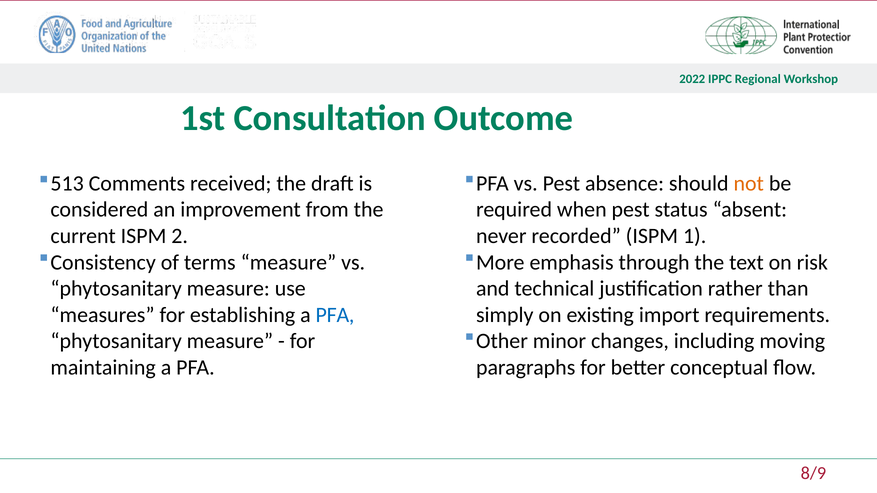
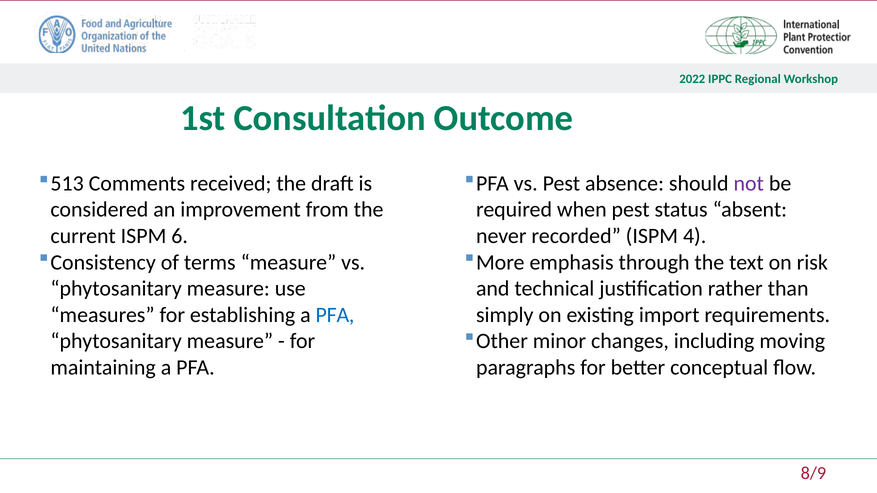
not colour: orange -> purple (749, 184)
2: 2 -> 6 (180, 236)
1: 1 -> 4 (695, 236)
